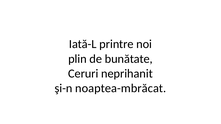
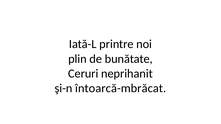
noaptea-mbrăcat: noaptea-mbrăcat -> întoarcă-mbrăcat (121, 88)
